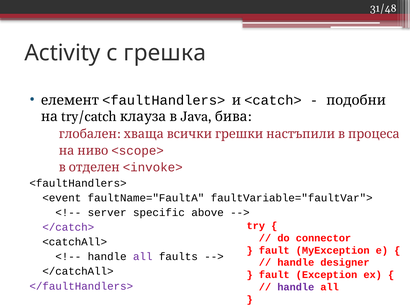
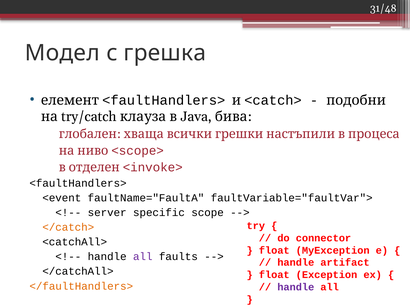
Activity: Activity -> Модел (62, 53)
above: above -> scope (208, 212)
</catch> colour: purple -> orange (68, 227)
fault: fault -> float (274, 250)
designer: designer -> artifact (345, 262)
fault: fault -> float (274, 274)
</faultHandlers> colour: purple -> orange (81, 286)
